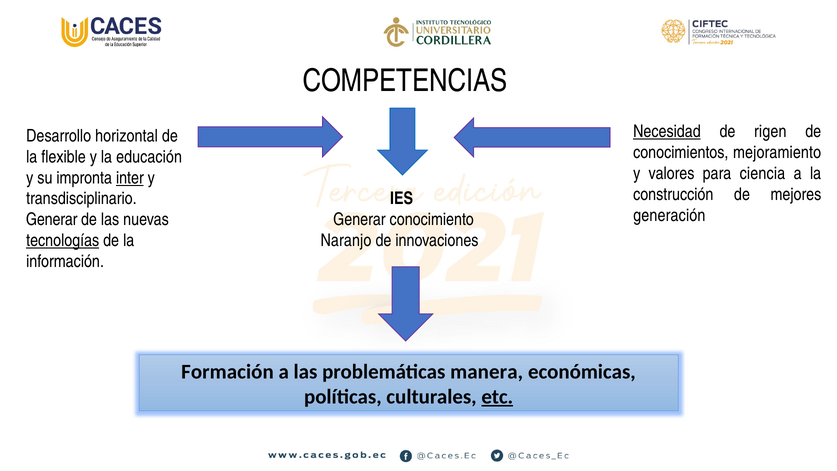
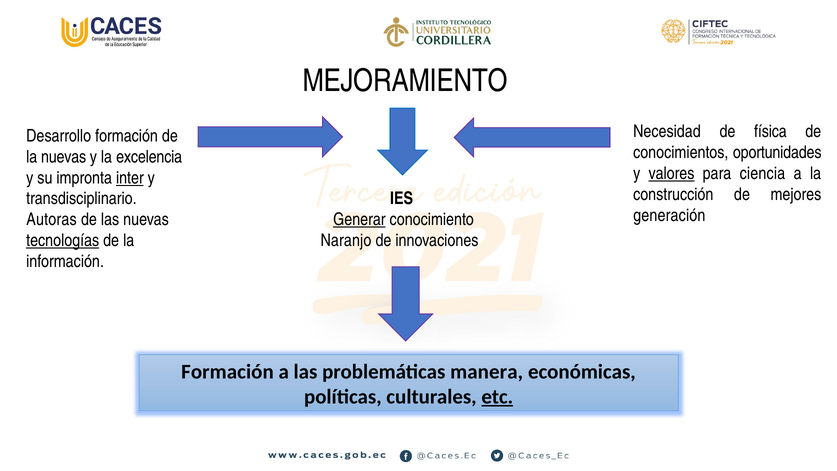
COMPETENCIAS: COMPETENCIAS -> MEJORAMIENTO (405, 81)
Necesidad underline: present -> none (667, 131)
rigen: rigen -> física (770, 131)
Desarrollo horizontal: horizontal -> formación (127, 136)
mejoramiento: mejoramiento -> oportunidades (777, 152)
la flexible: flexible -> nuevas (64, 157)
educación: educación -> excelencia (149, 157)
valores underline: none -> present (672, 173)
Generar underline: none -> present (359, 219)
Generar: Generar -> Autoras (52, 220)
